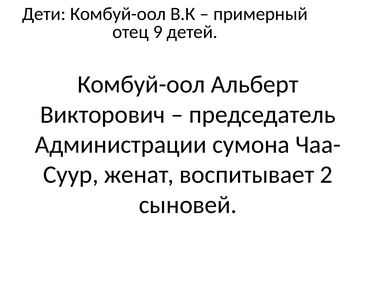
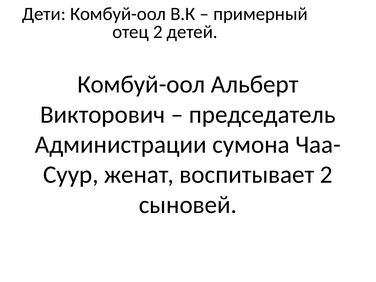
отец 9: 9 -> 2 (158, 32)
